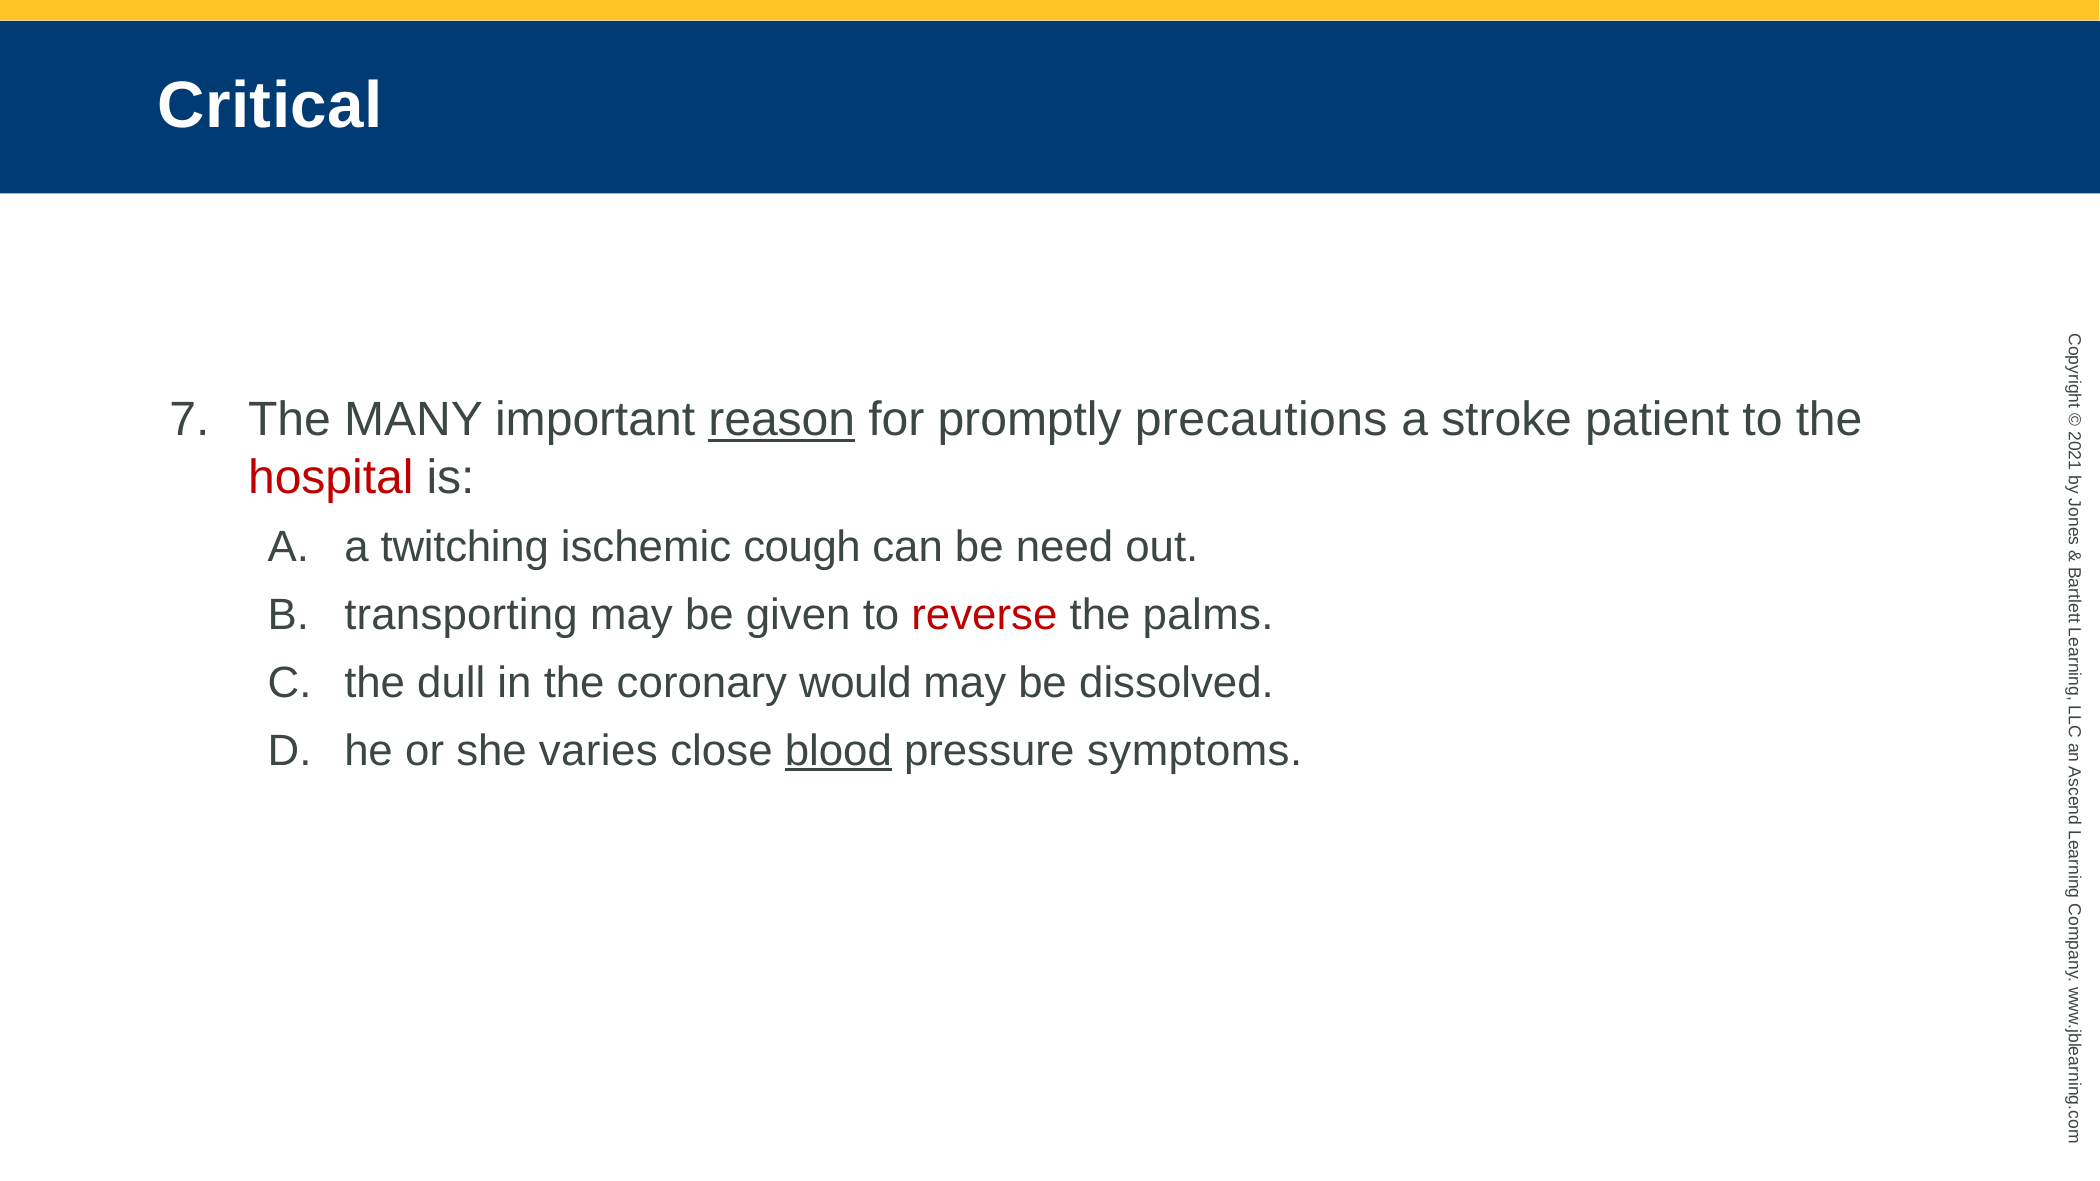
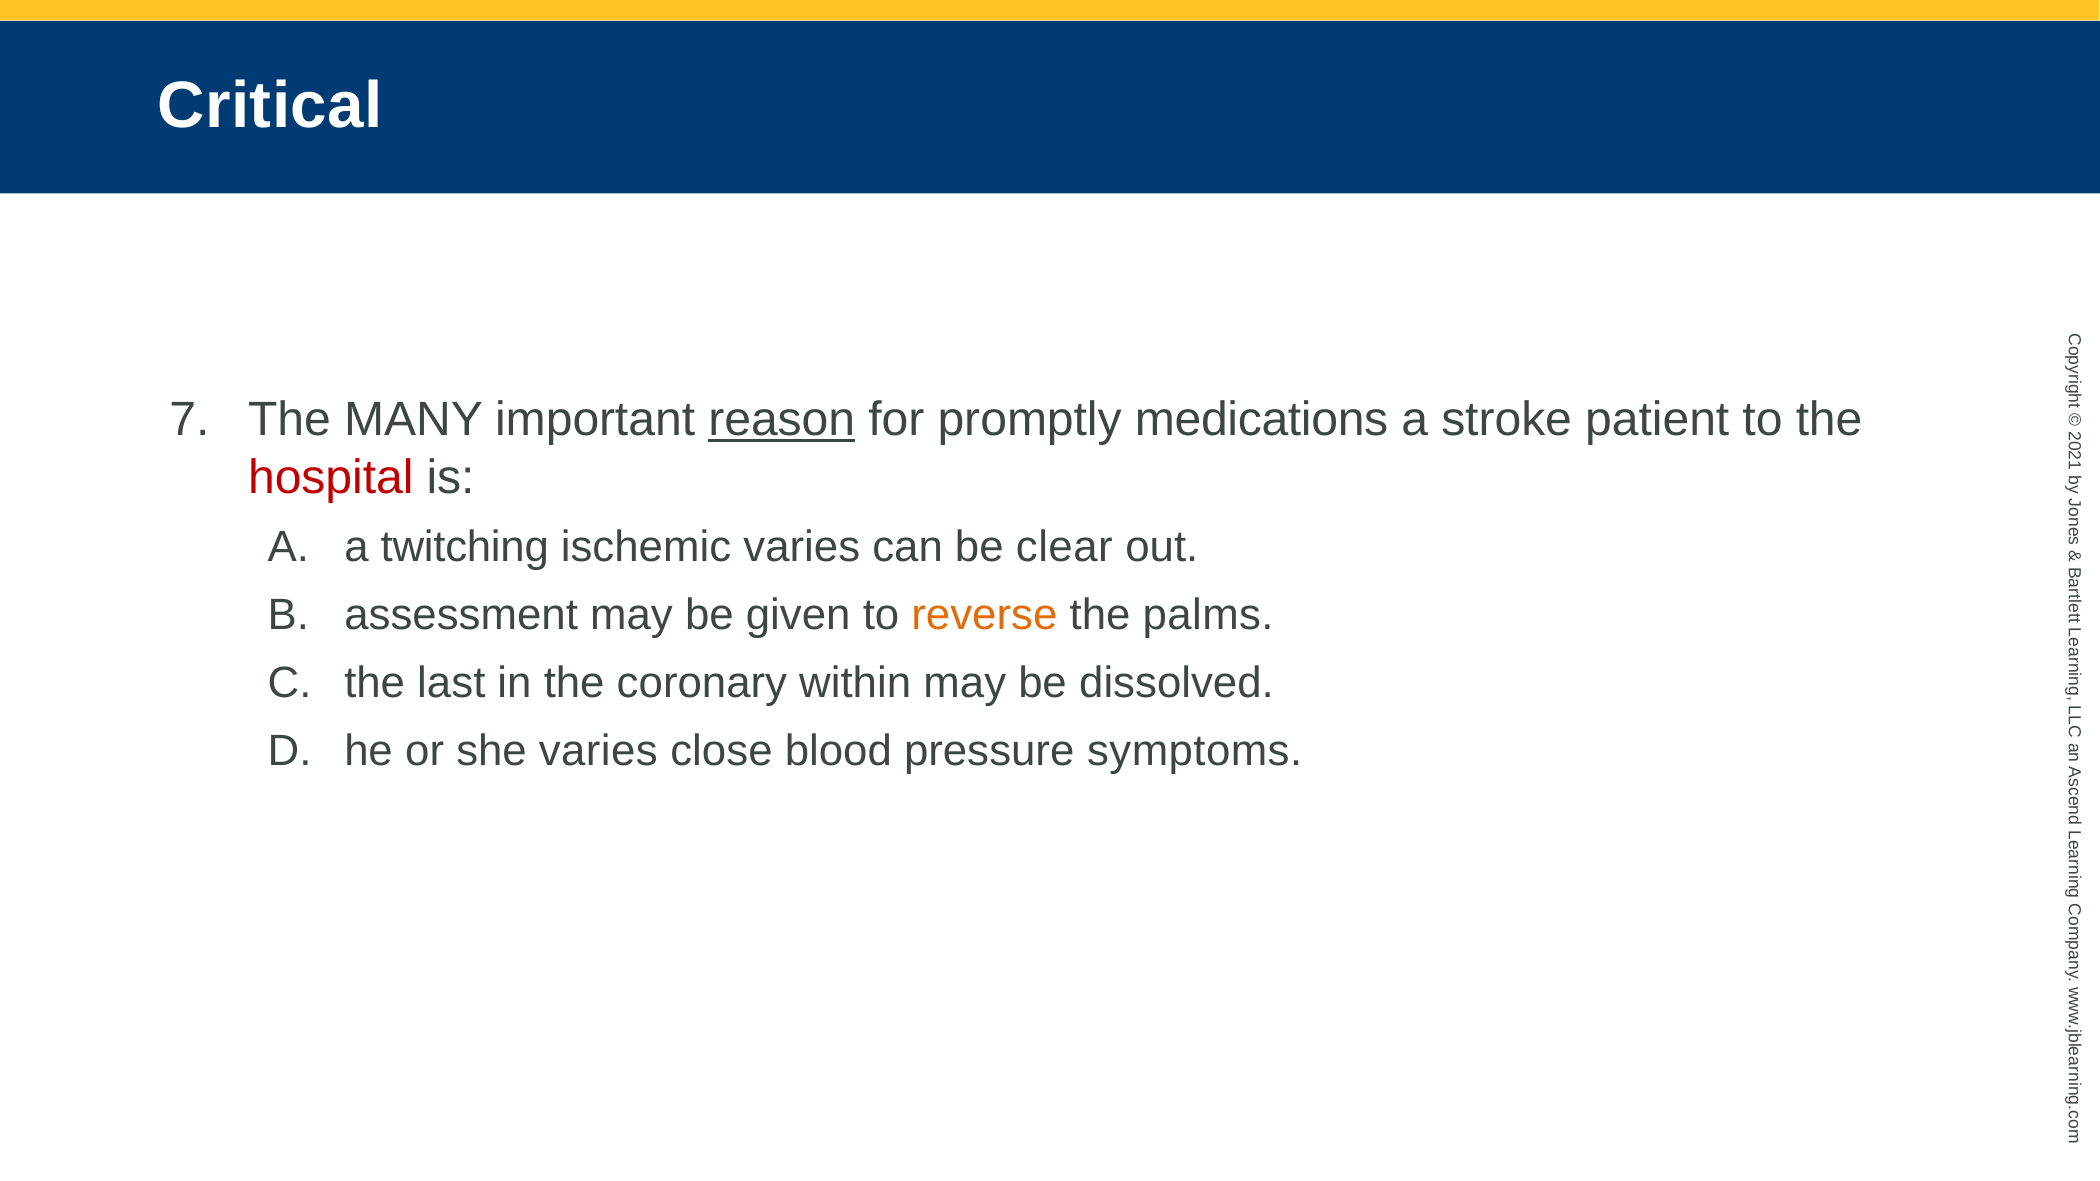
precautions: precautions -> medications (1262, 420)
ischemic cough: cough -> varies (802, 548)
need: need -> clear (1064, 548)
transporting: transporting -> assessment (461, 615)
reverse colour: red -> orange (984, 615)
dull: dull -> last (451, 683)
would: would -> within (855, 683)
blood underline: present -> none (838, 751)
